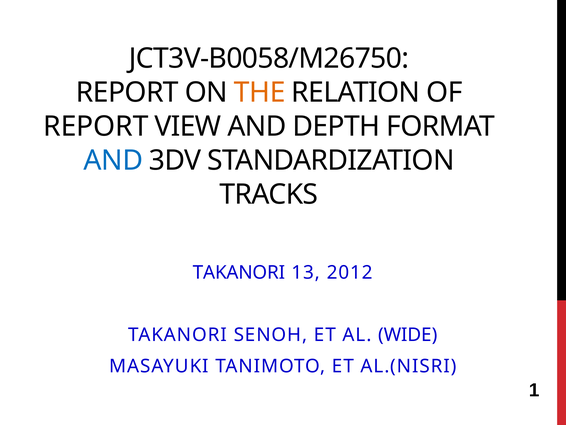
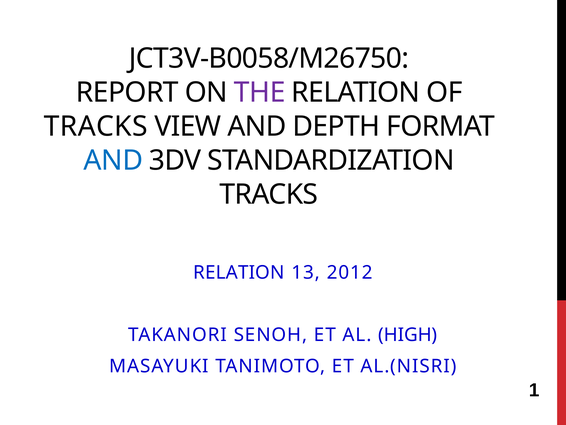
THE colour: orange -> purple (260, 92)
REPORT: REPORT -> TRACKS (96, 126)
TAKANORI: TAKANORI -> RELATION (239, 272)
WIDE: WIDE -> HIGH (408, 335)
